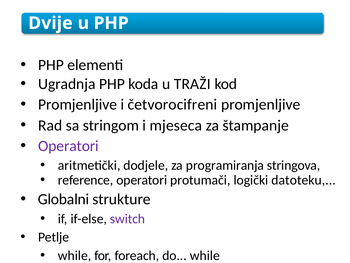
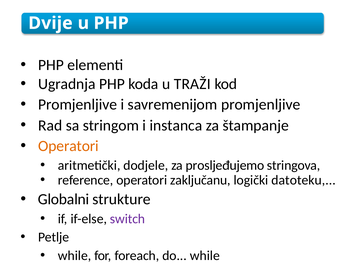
četvorocifreni: četvorocifreni -> savremenijom (173, 104)
mjeseca: mjeseca -> instanca (176, 125)
Operatori colour: purple -> orange (68, 146)
programiranja: programiranja -> prosljeđujemo (225, 165)
protumači: protumači -> zaključanu (200, 180)
